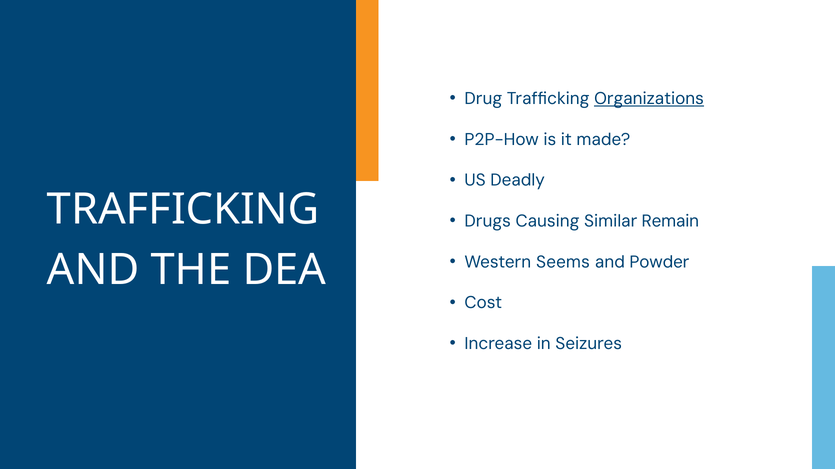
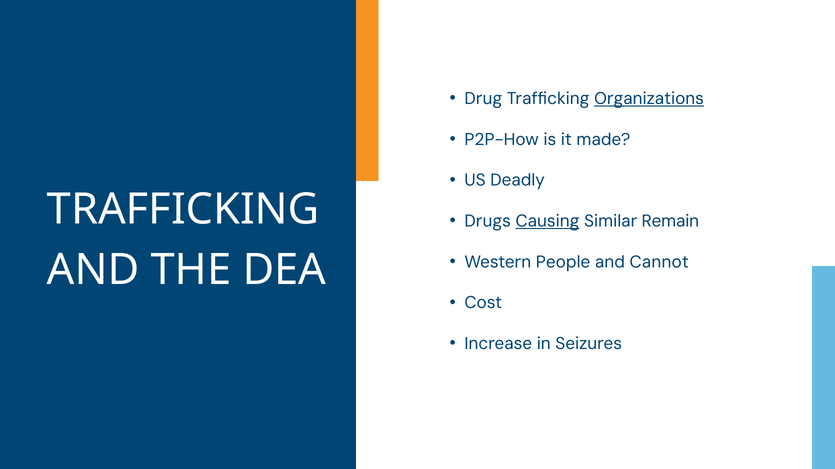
Causing underline: none -> present (548, 221)
Seems: Seems -> People (563, 262)
Powder: Powder -> Cannot (659, 262)
